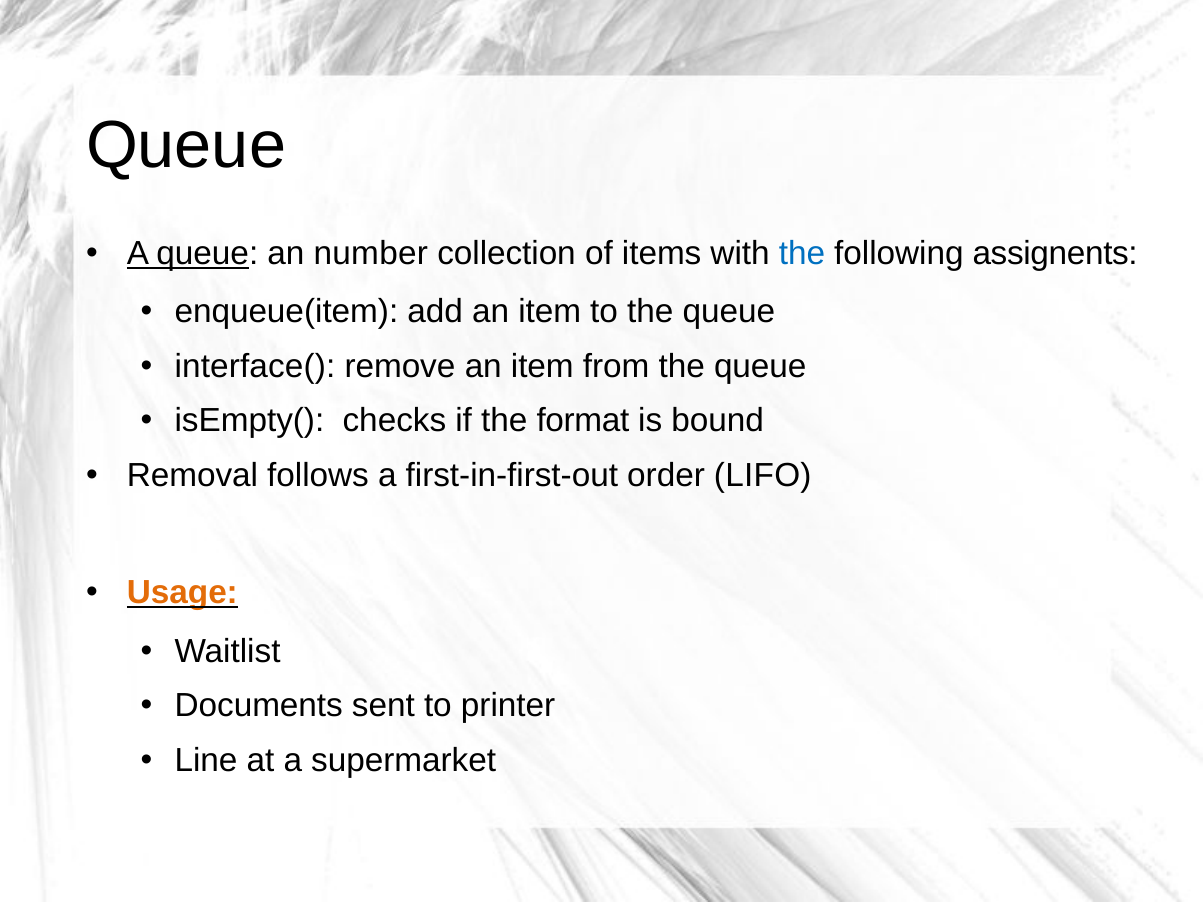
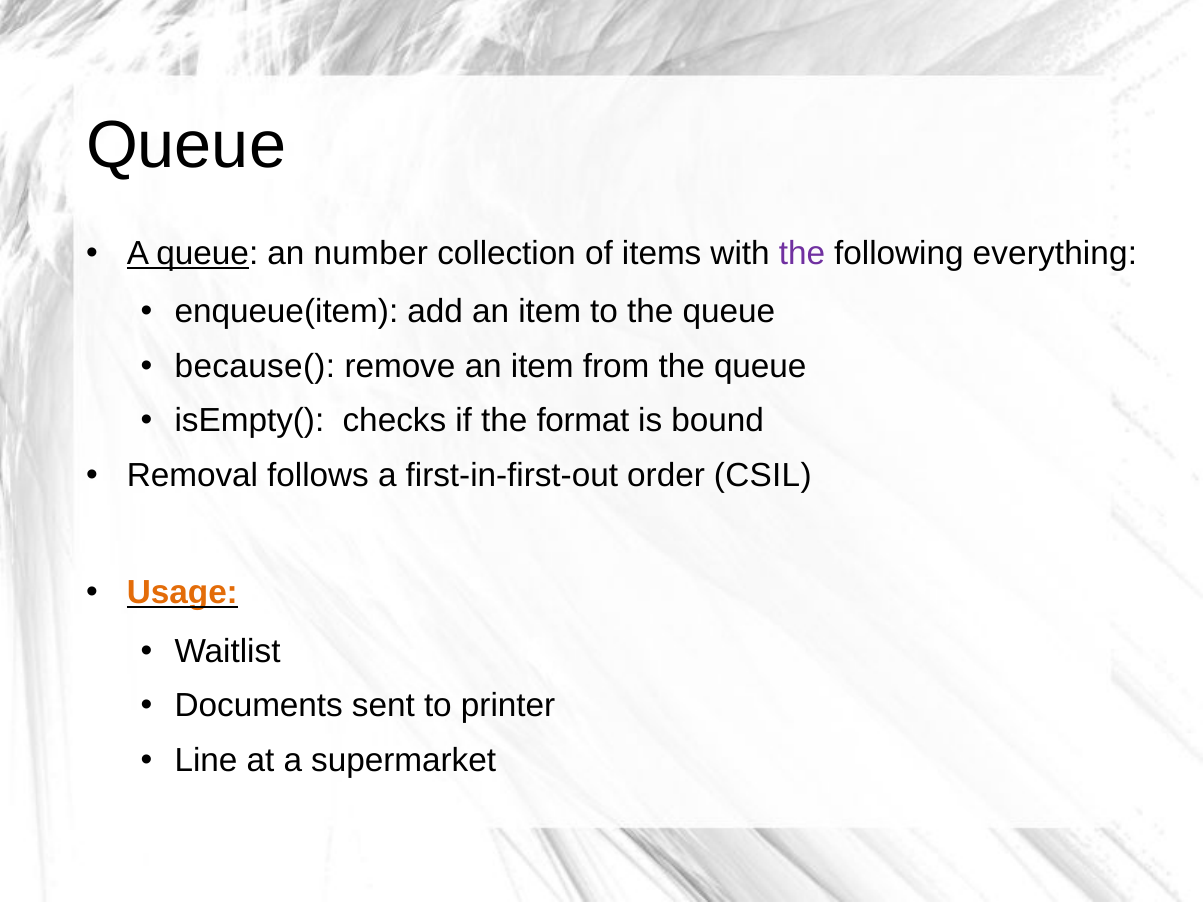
the colour: blue -> purple (802, 253)
assignents: assignents -> everything (1055, 253)
interface(: interface( -> because( (255, 366)
LIFO: LIFO -> CSIL (763, 475)
